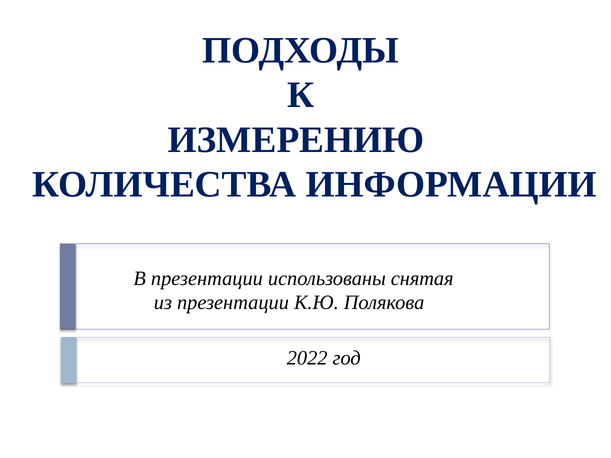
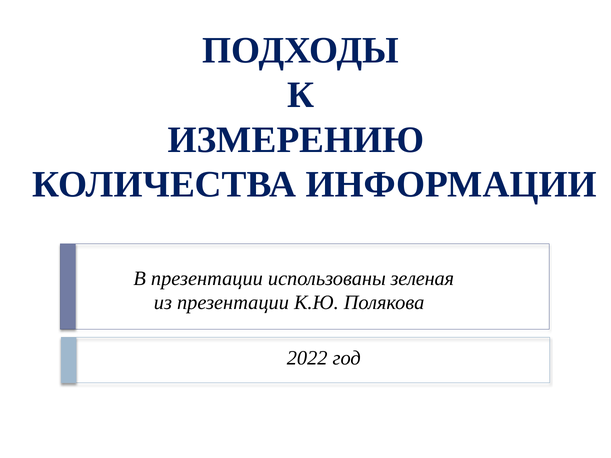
снятая: снятая -> зеленая (422, 278)
